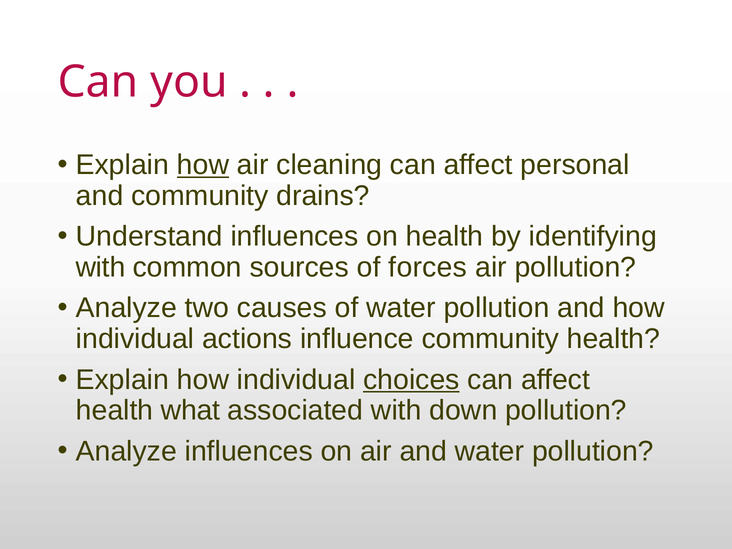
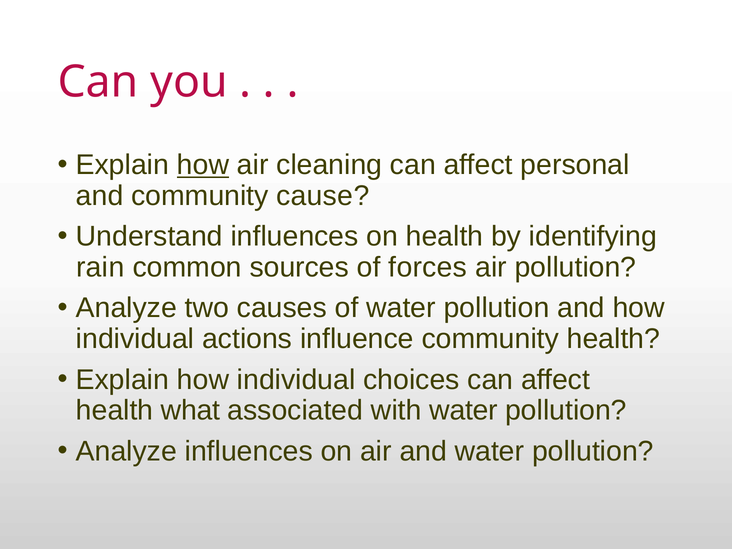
drains: drains -> cause (323, 196)
with: with -> rain (100, 267)
choices underline: present -> none (411, 380)
with down: down -> water (463, 410)
